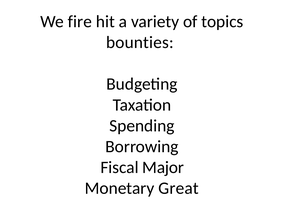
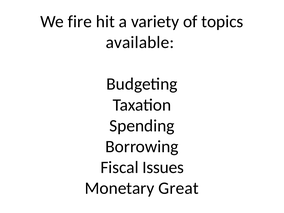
bounties: bounties -> available (140, 42)
Major: Major -> Issues (163, 167)
